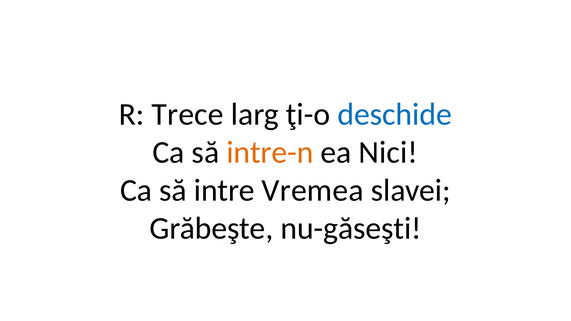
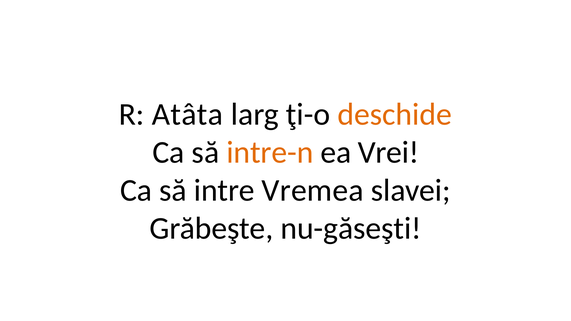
Trece: Trece -> Atâta (188, 114)
deschide colour: blue -> orange (395, 114)
Nici: Nici -> Vrei (388, 152)
